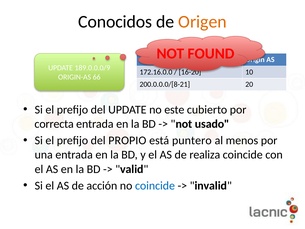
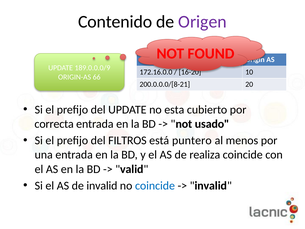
Conocidos: Conocidos -> Contenido (115, 22)
Origen colour: orange -> purple (202, 22)
este: este -> esta (174, 110)
PROPIO: PROPIO -> FILTROS (127, 140)
de acción: acción -> invalid (102, 186)
